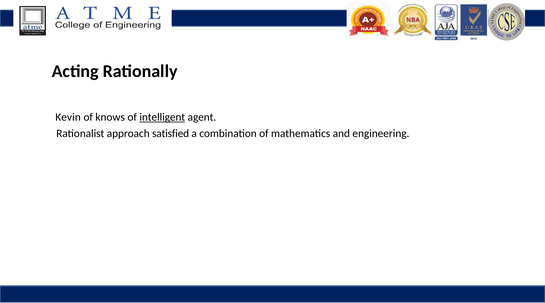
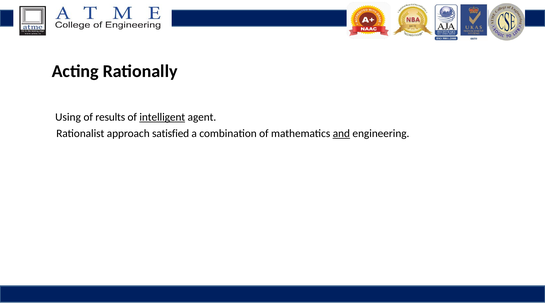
Kevin: Kevin -> Using (68, 117)
knows: knows -> results (110, 117)
and underline: none -> present (341, 133)
